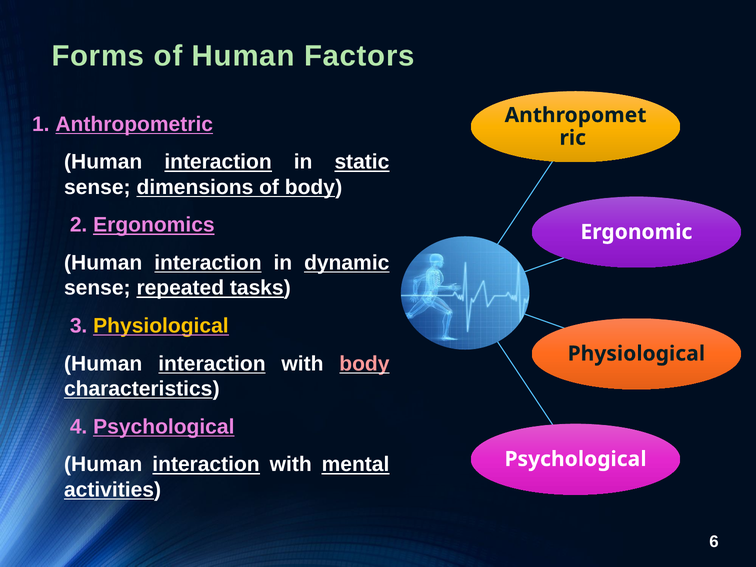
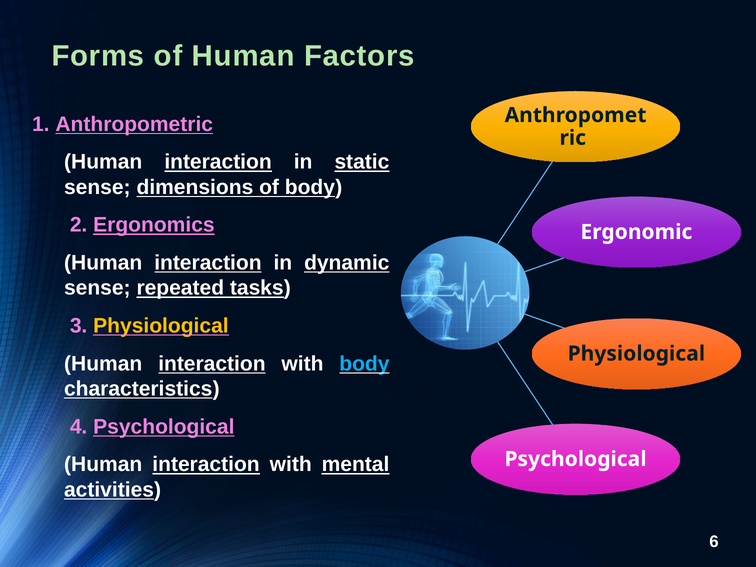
body colour: pink -> light blue (364, 364)
